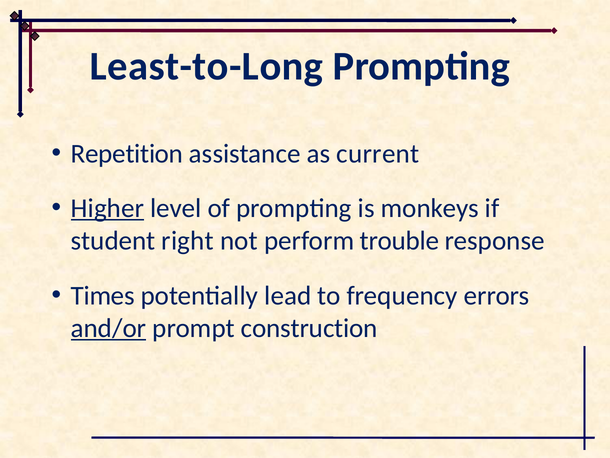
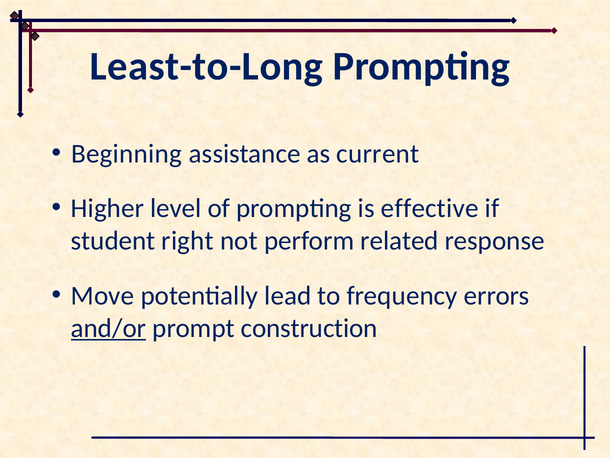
Repetition: Repetition -> Beginning (127, 153)
Higher underline: present -> none (107, 208)
monkeys: monkeys -> effective (430, 208)
trouble: trouble -> related (400, 241)
Times: Times -> Move (103, 295)
